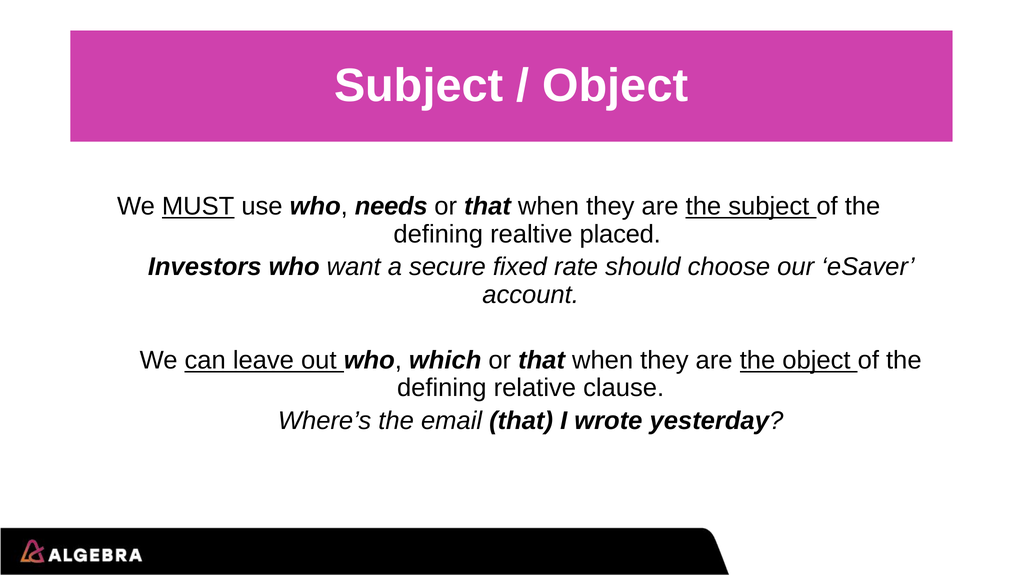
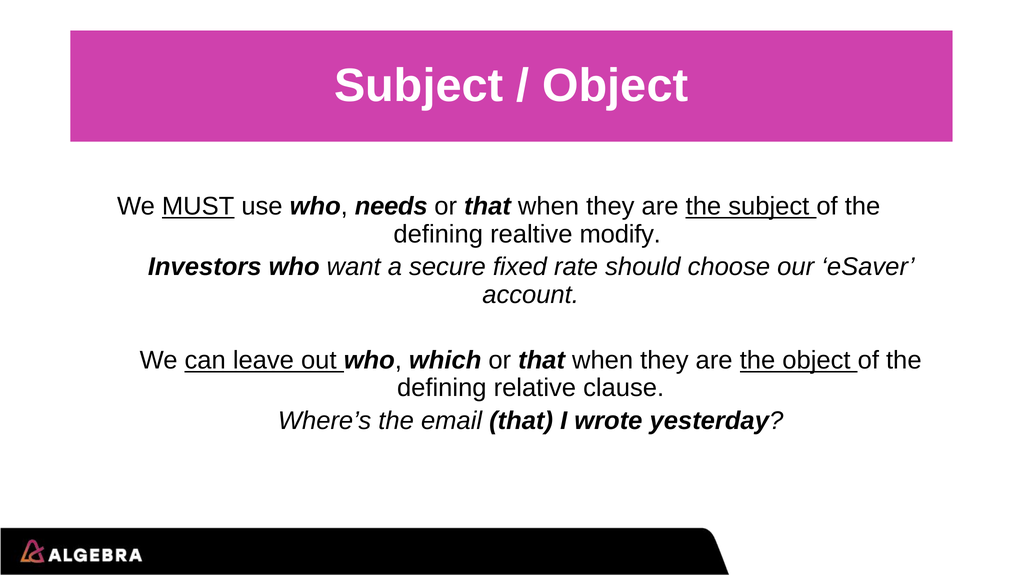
placed: placed -> modify (620, 234)
